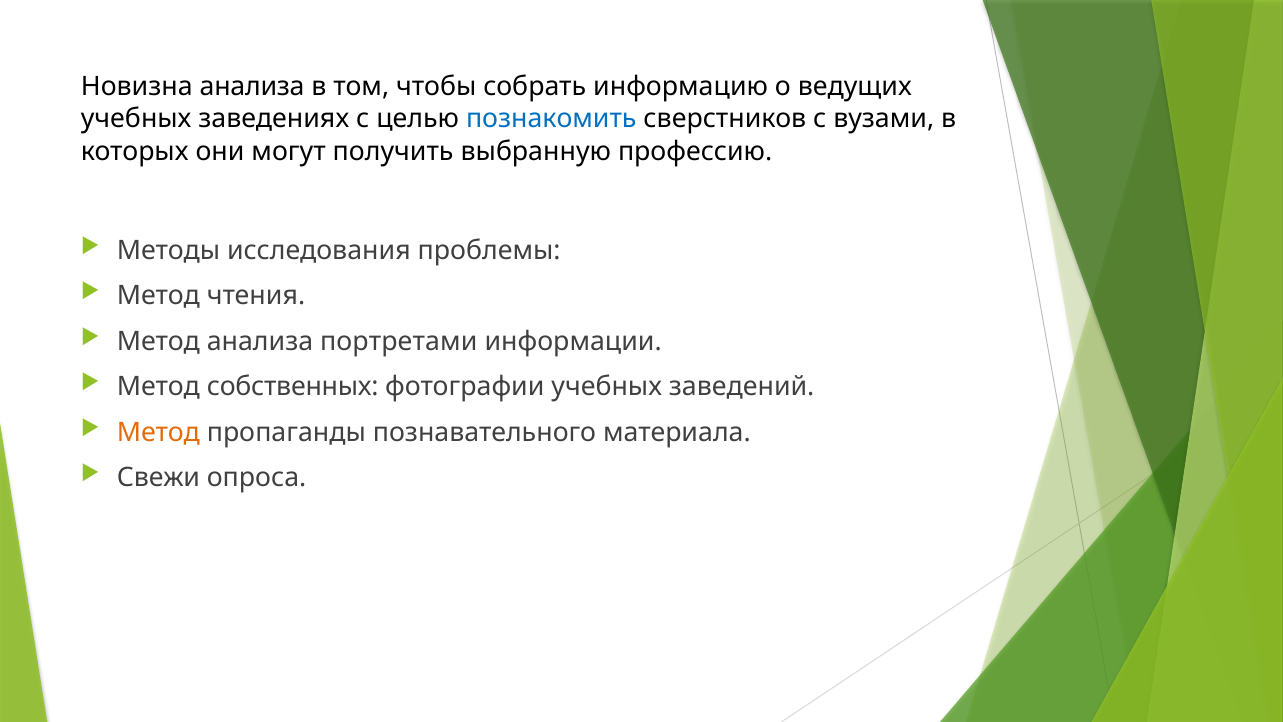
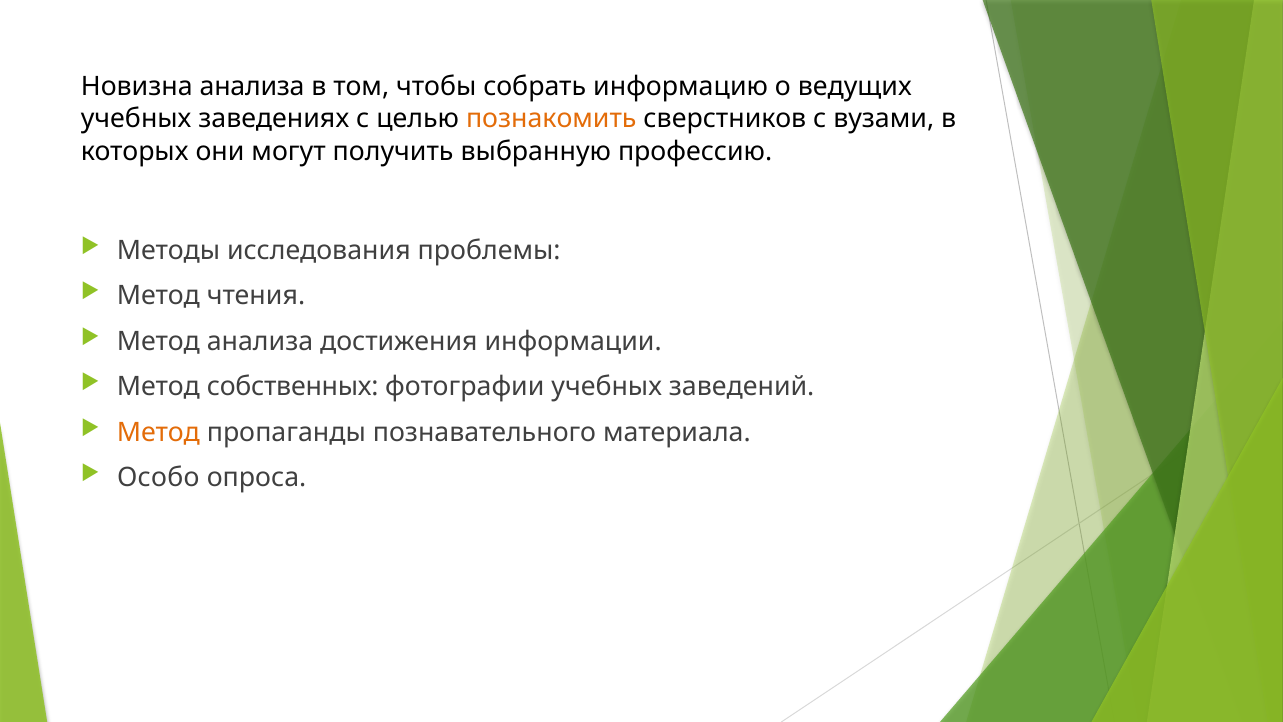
познакомить colour: blue -> orange (551, 119)
портретами: портретами -> достижения (399, 341)
Свежи: Свежи -> Особо (158, 478)
